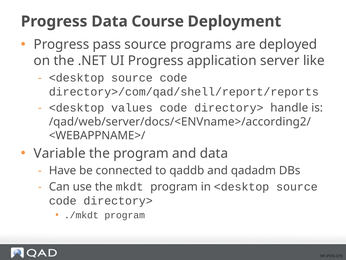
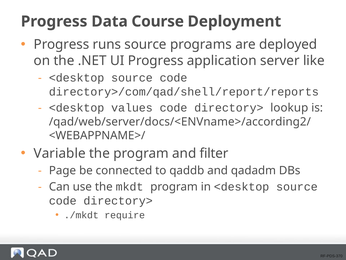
pass: pass -> runs (107, 44)
handle: handle -> lookup (289, 108)
and data: data -> filter (214, 153)
Have: Have -> Page (62, 170)
./mkdt program: program -> require (125, 215)
